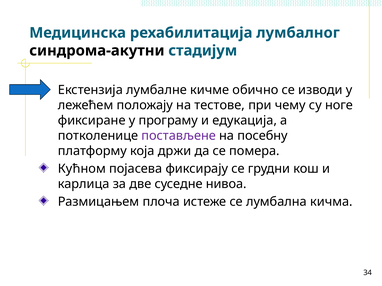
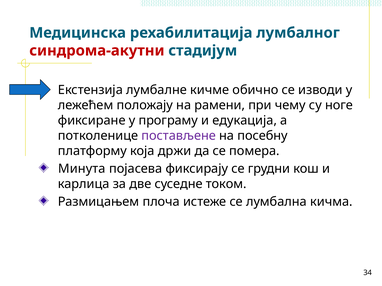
синдрома-акутни colour: black -> red (97, 51)
тестове: тестове -> рамени (220, 105)
Кућном: Кућном -> Минута (82, 169)
нивоа: нивоа -> током (226, 184)
